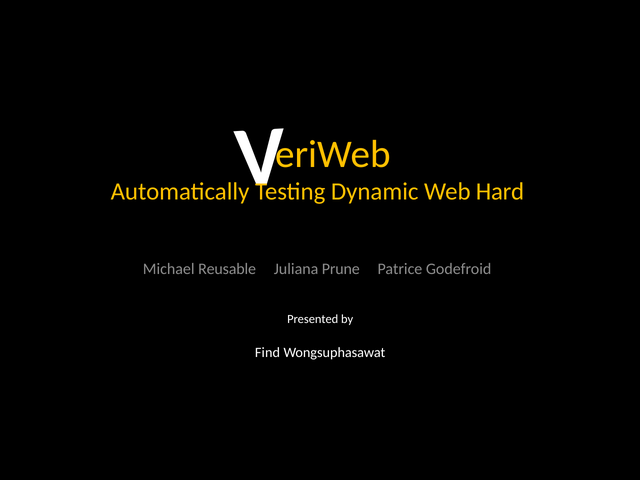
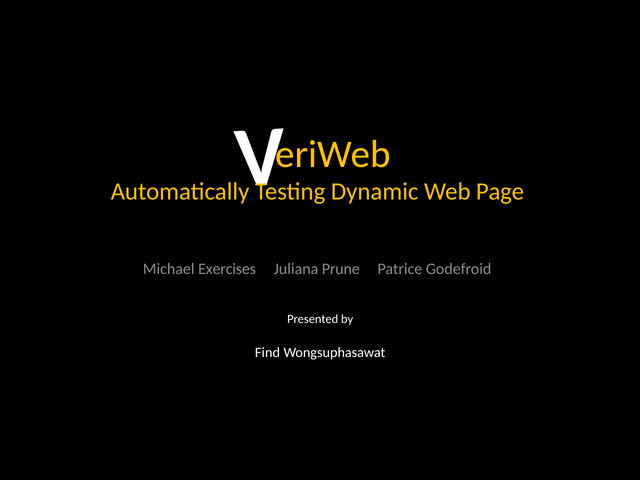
Hard: Hard -> Page (500, 192)
Reusable: Reusable -> Exercises (227, 269)
